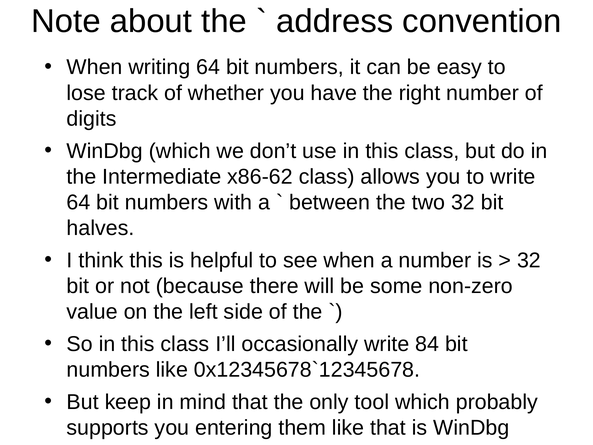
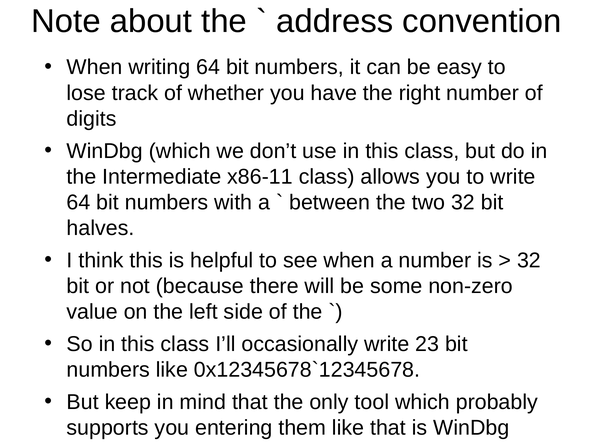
x86-62: x86-62 -> x86-11 (260, 177)
84: 84 -> 23 (427, 344)
